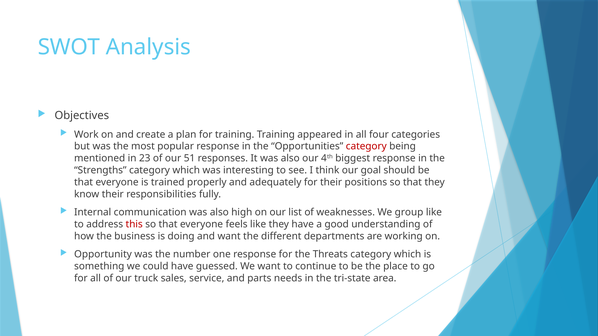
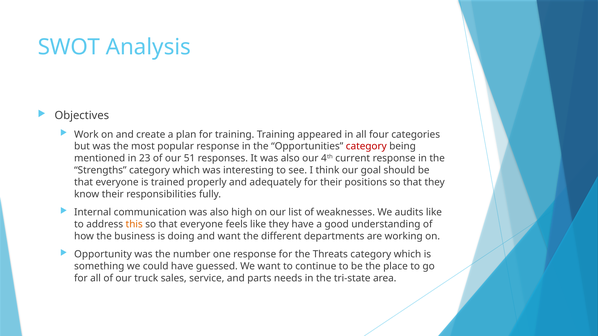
biggest: biggest -> current (353, 158)
group: group -> audits (409, 213)
this colour: red -> orange (134, 224)
